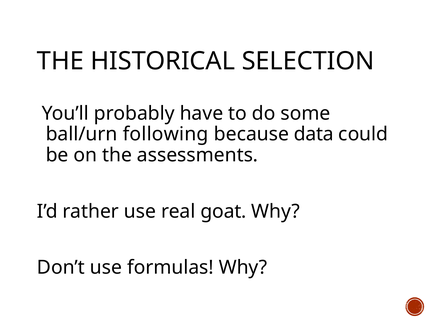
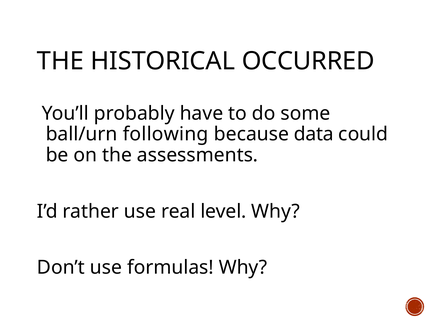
SELECTION: SELECTION -> OCCURRED (308, 61)
goat: goat -> level (223, 211)
